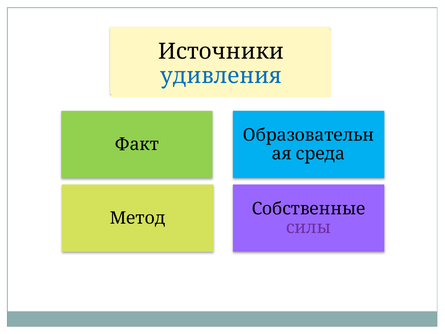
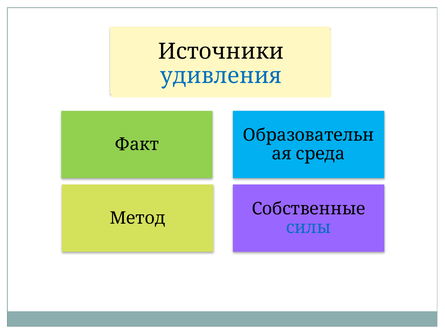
силы colour: purple -> blue (309, 227)
